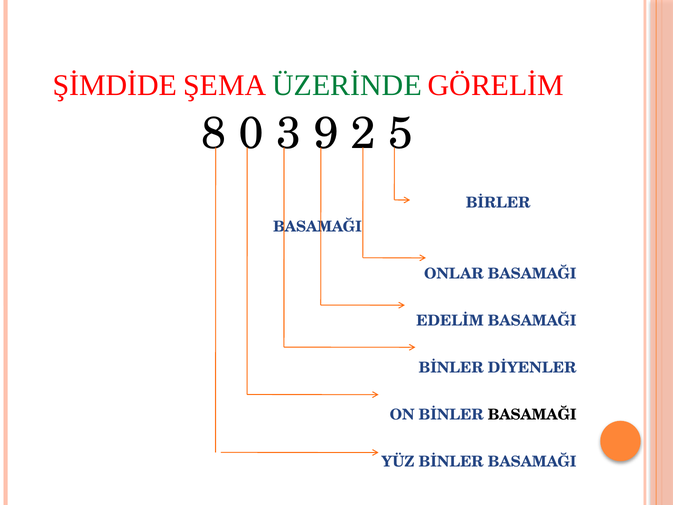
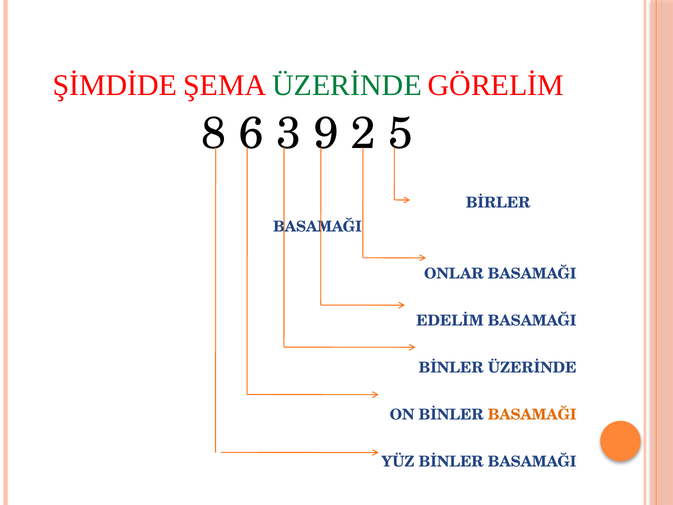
0: 0 -> 6 (251, 133)
BİNLER DİYENLER: DİYENLER -> ÜZERİNDE (532, 368)
BASAMAĞI colour: black -> orange (532, 415)
